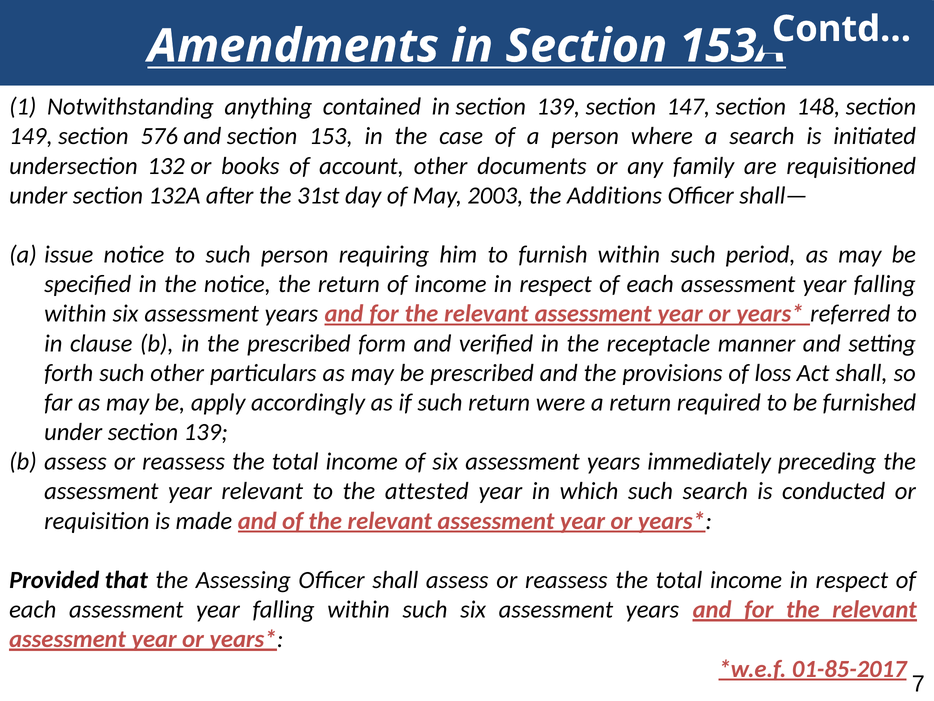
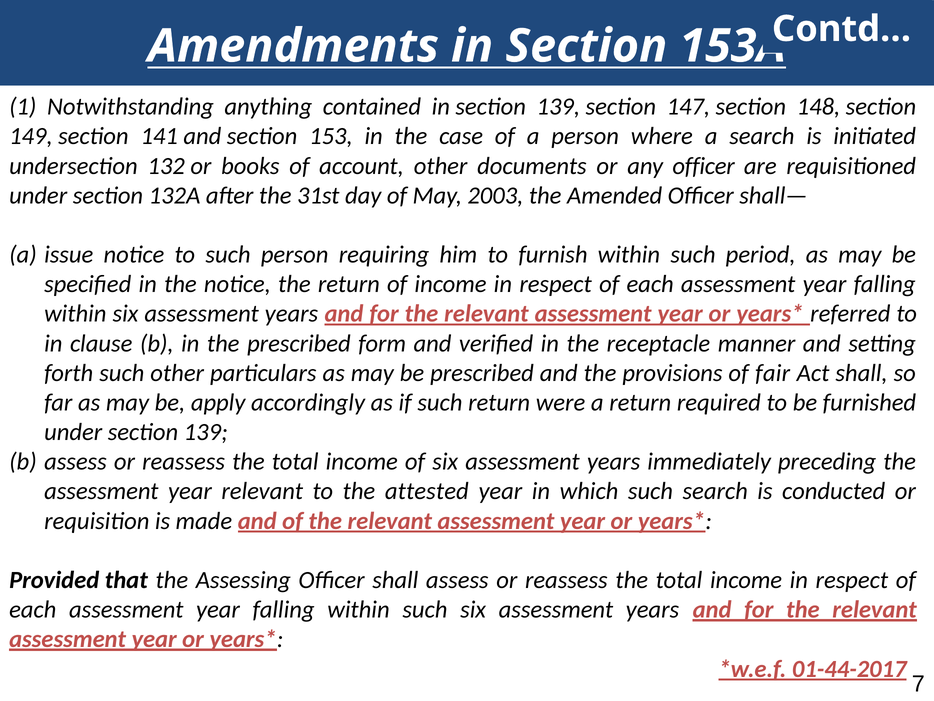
576: 576 -> 141 (159, 136)
any family: family -> officer (704, 166)
Additions: Additions -> Amended (615, 195)
loss: loss -> fair (773, 373)
01-85-2017: 01-85-2017 -> 01-44-2017 (849, 668)
